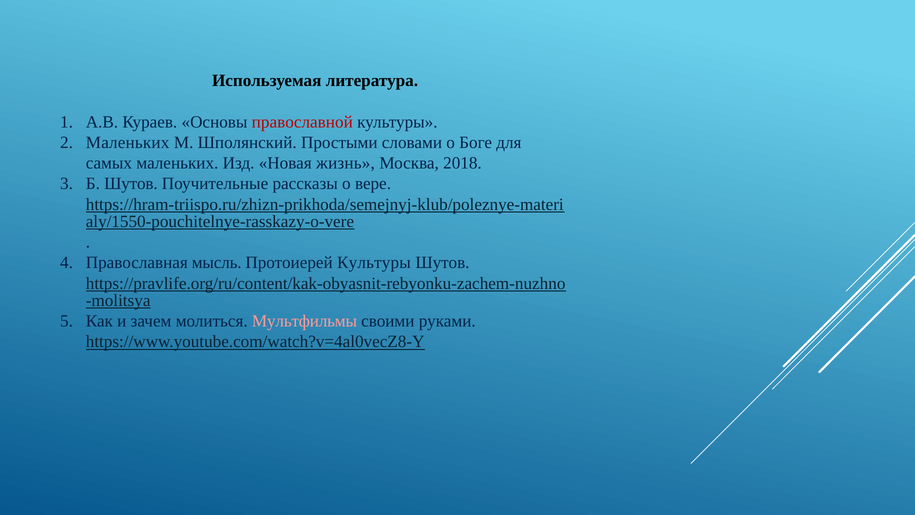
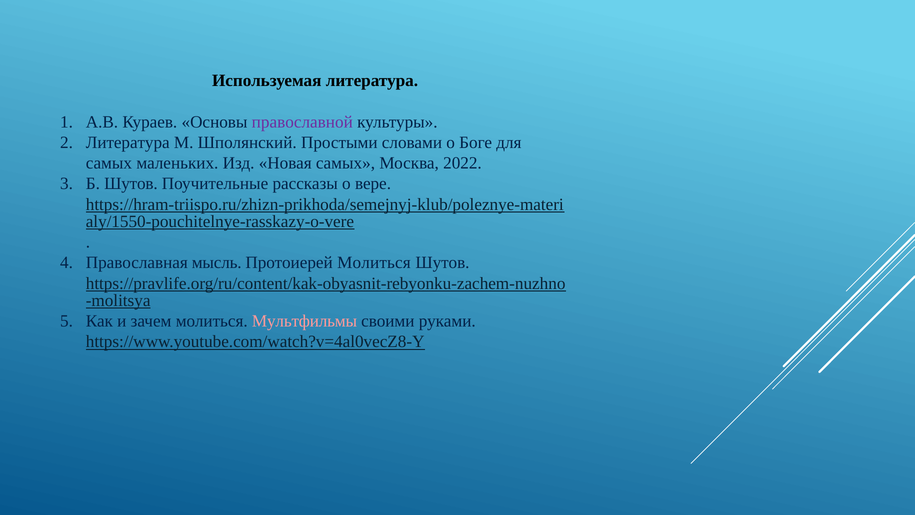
православной colour: red -> purple (302, 122)
Маленьких: Маленьких -> Литература (128, 143)
Новая жизнь: жизнь -> самых (346, 163)
2018: 2018 -> 2022 (462, 163)
Протоиерей Культуры: Культуры -> Молиться (374, 263)
